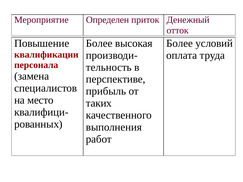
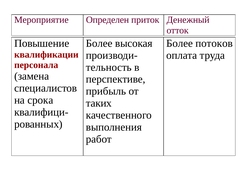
условий: условий -> потоков (214, 43)
место: место -> срока (40, 100)
